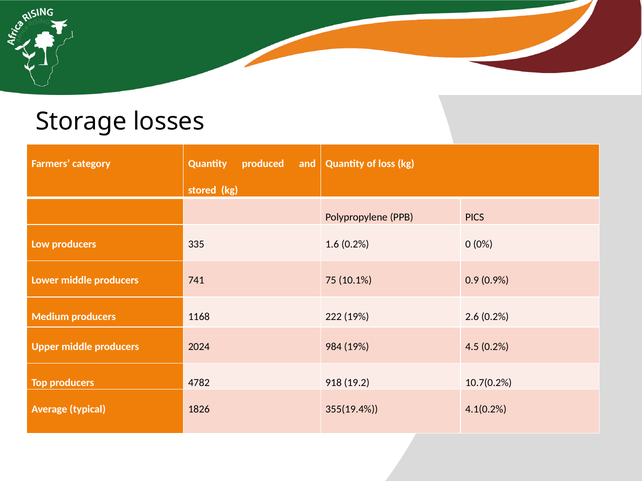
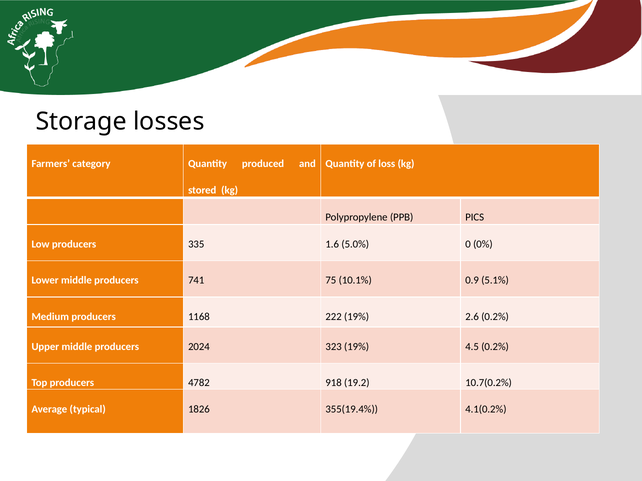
1.6 0.2%: 0.2% -> 5.0% (355, 245)
0.9%: 0.9% -> 5.1% (495, 281)
984: 984 -> 323 (334, 347)
